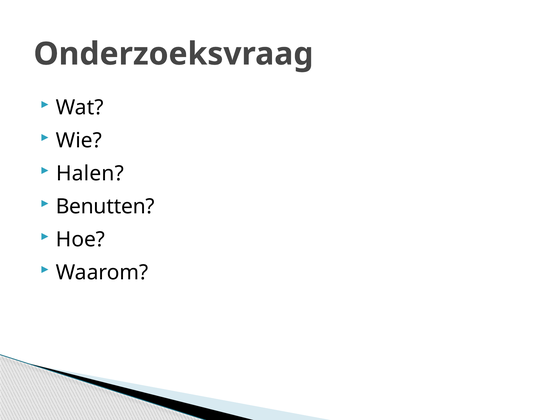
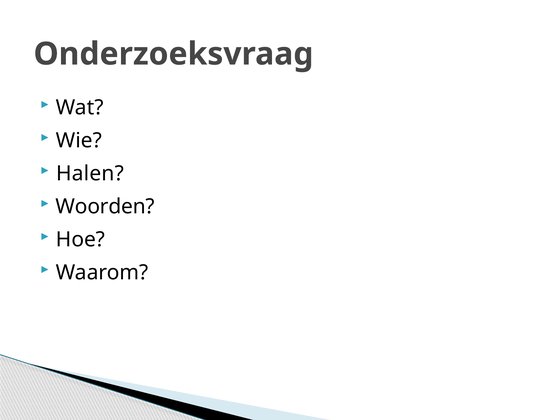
Benutten: Benutten -> Woorden (105, 207)
